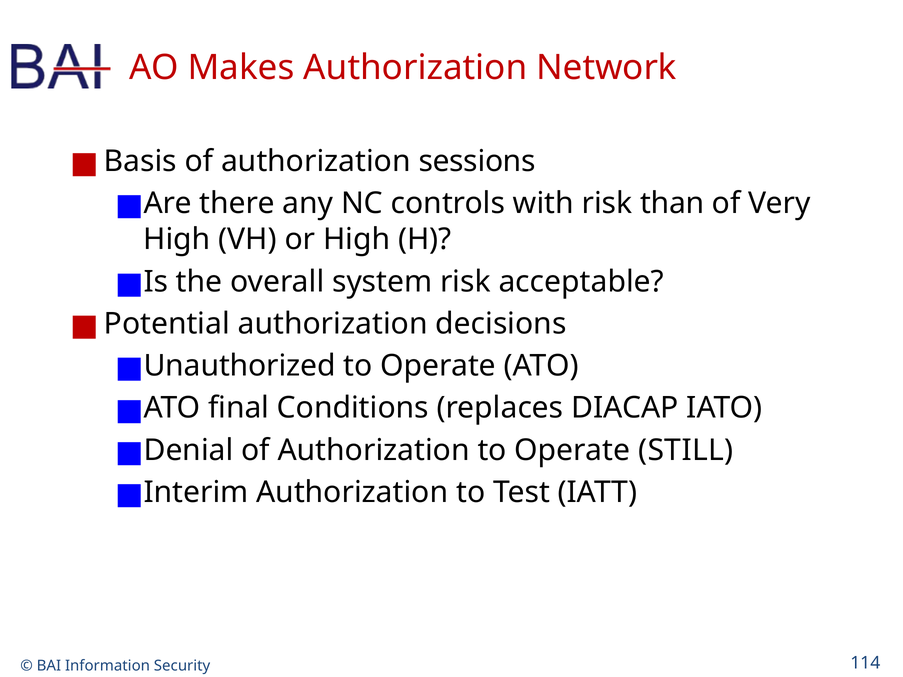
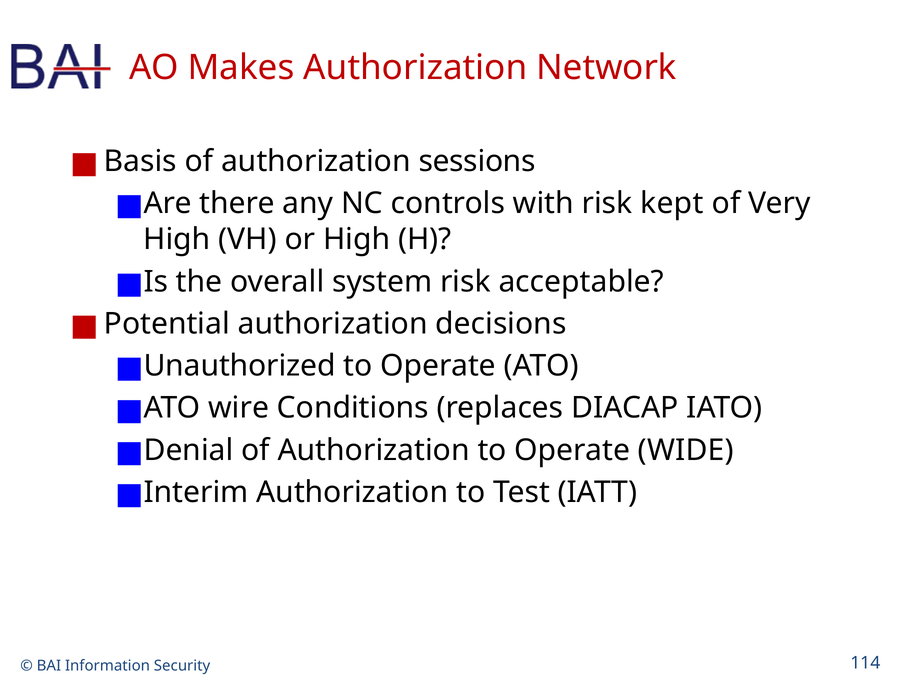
than: than -> kept (672, 204)
final: final -> wire (239, 408)
STILL: STILL -> WIDE (686, 450)
